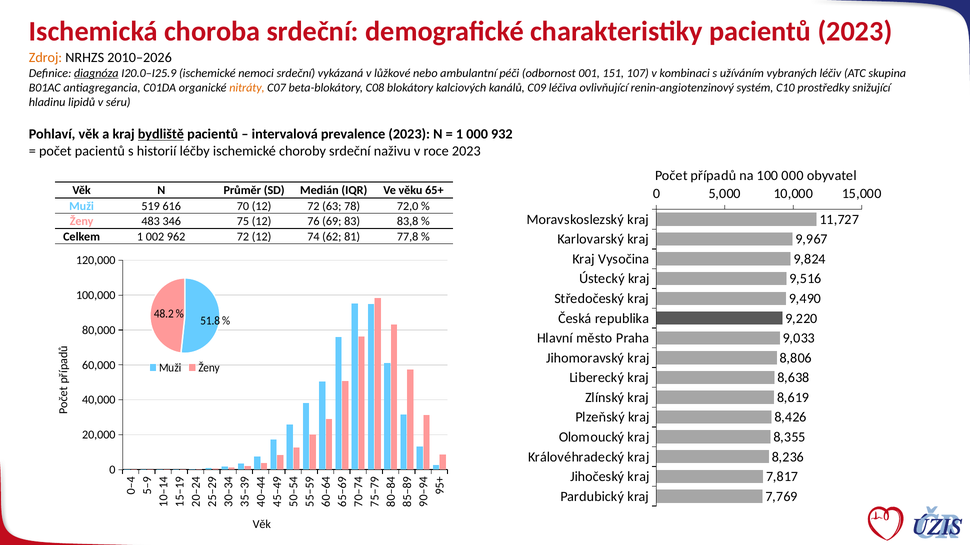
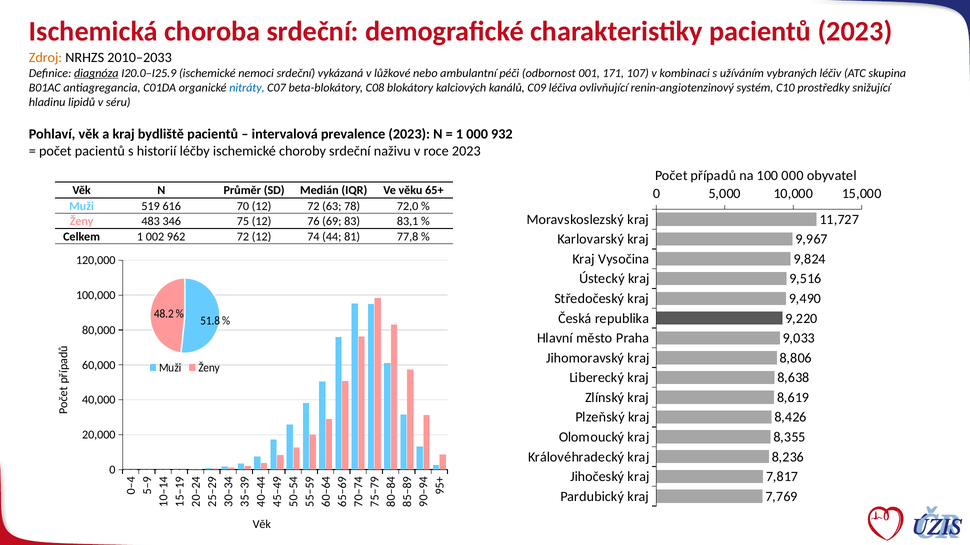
2010–2026: 2010–2026 -> 2010–2033 (140, 58)
151: 151 -> 171 (613, 73)
nitráty colour: orange -> blue (247, 88)
bydliště underline: present -> none (161, 134)
83,8: 83,8 -> 83,1 (408, 222)
62: 62 -> 44 (332, 237)
